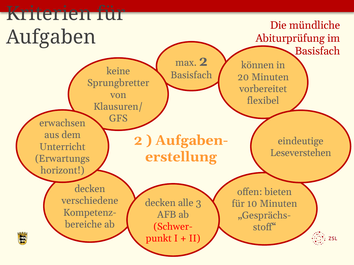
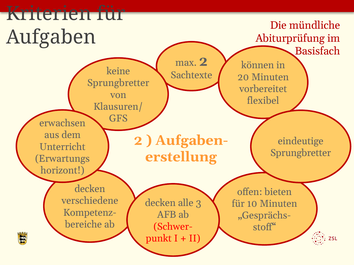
Basisfach: Basisfach -> Sachtexte (191, 75)
Leseverstehen: Leseverstehen -> Sprungbretter (301, 153)
